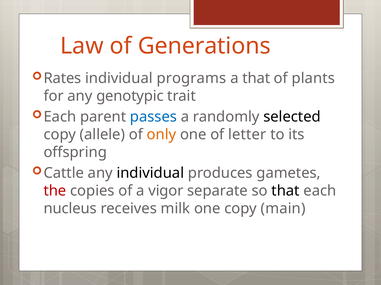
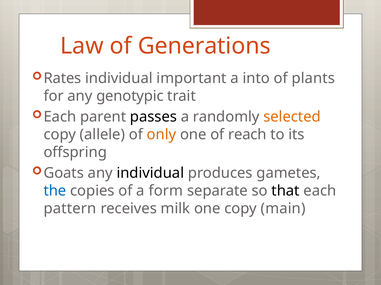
programs: programs -> important (192, 79)
a that: that -> into (256, 79)
passes colour: blue -> black (153, 117)
selected colour: black -> orange (292, 117)
letter: letter -> reach (247, 135)
Cattle: Cattle -> Goats (64, 173)
the colour: red -> blue (55, 191)
vigor: vigor -> form (166, 191)
nucleus: nucleus -> pattern (70, 209)
